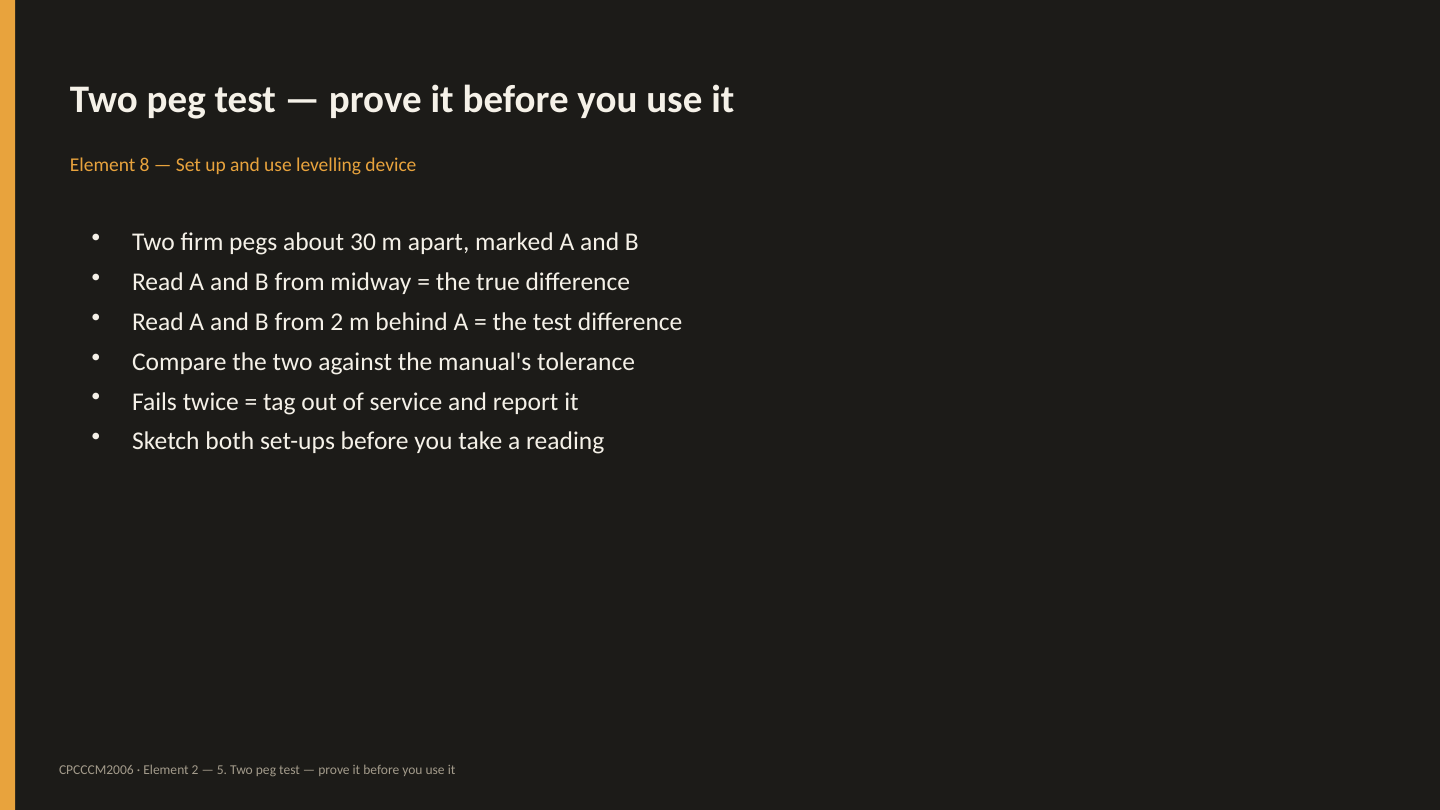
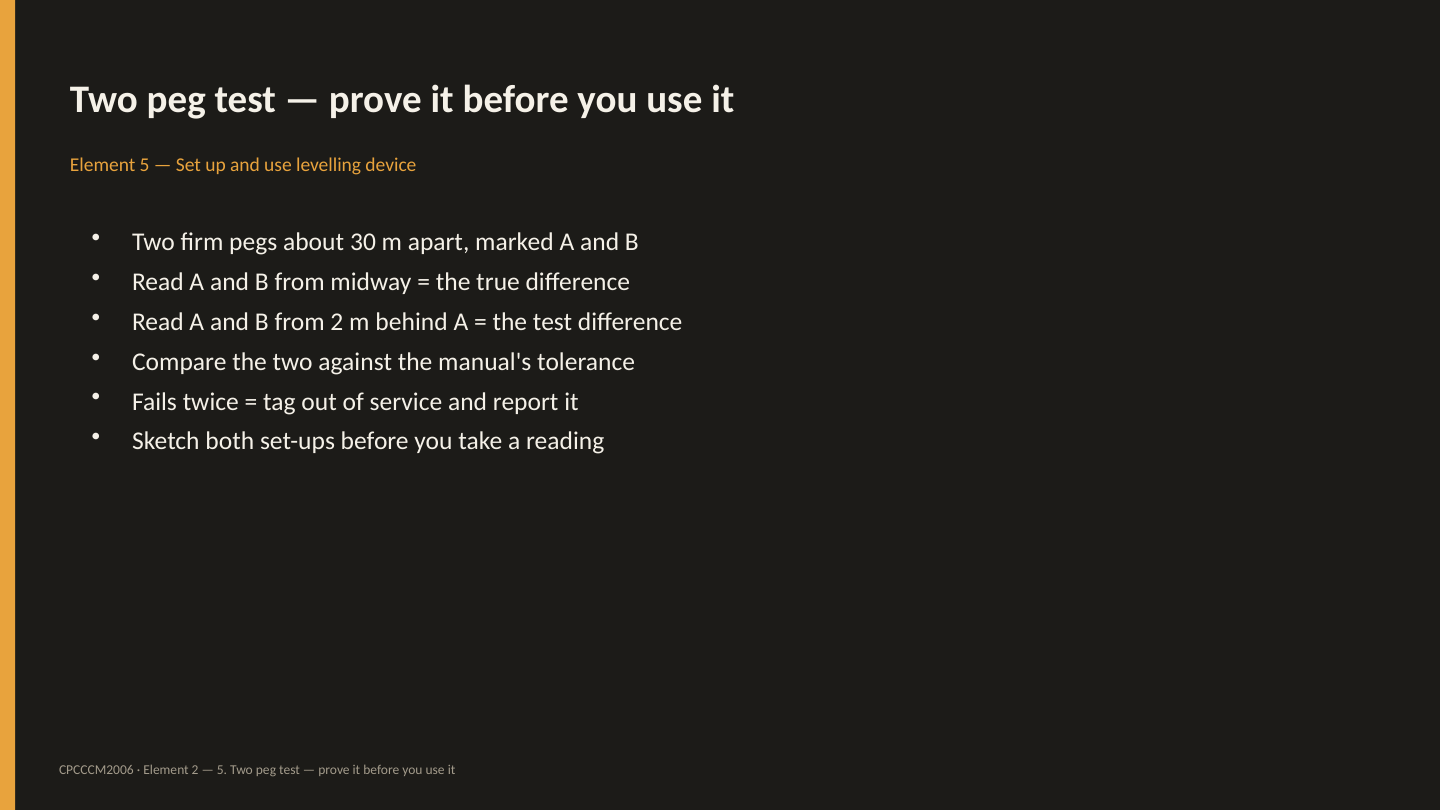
Element 8: 8 -> 5 (145, 165)
